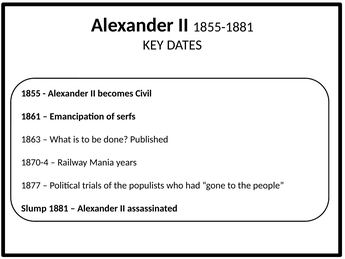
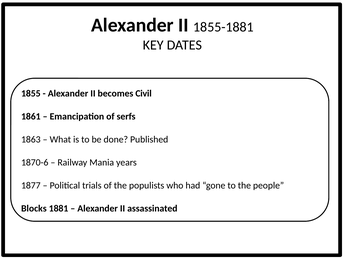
1870-4: 1870-4 -> 1870-6 (35, 162)
Slump: Slump -> Blocks (34, 208)
